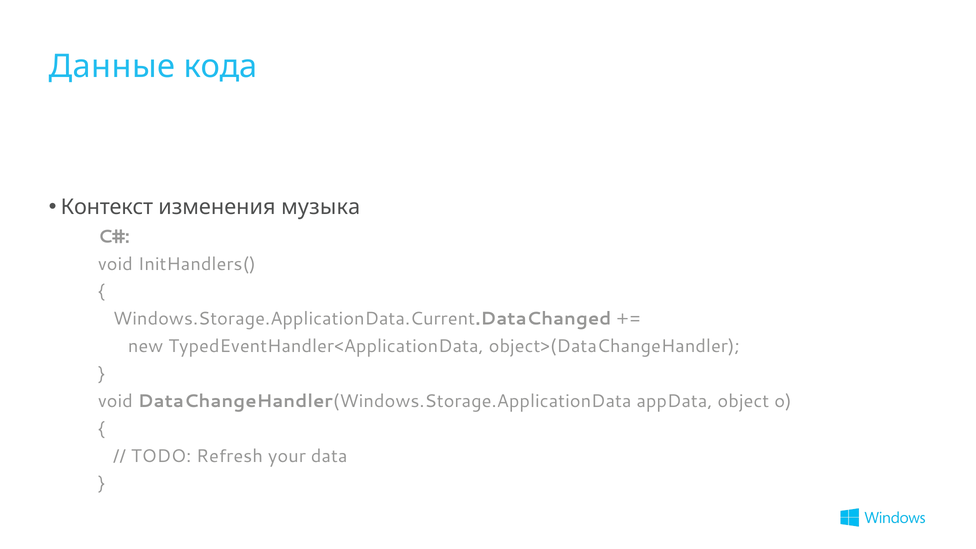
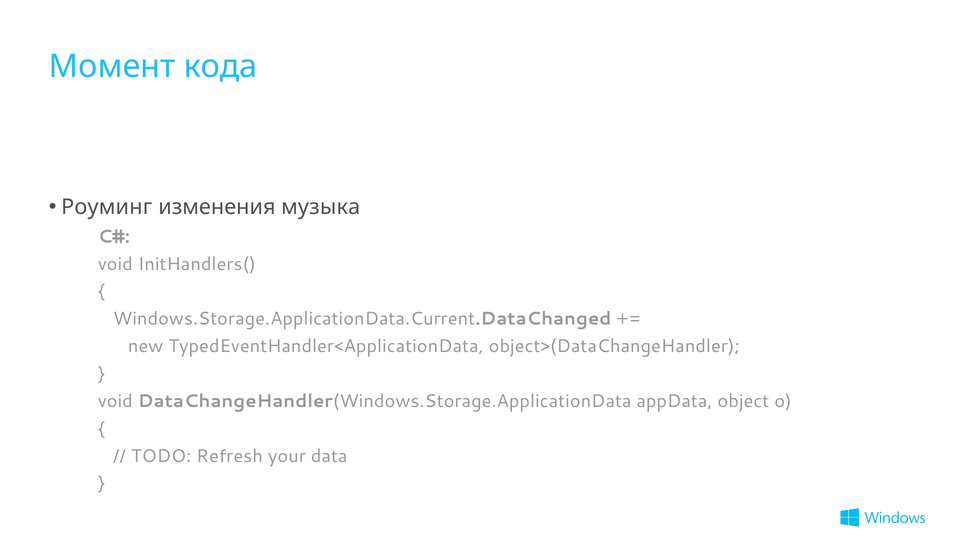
Данные: Данные -> Момент (112, 67)
Контекст: Контекст -> Роуминг (107, 207)
